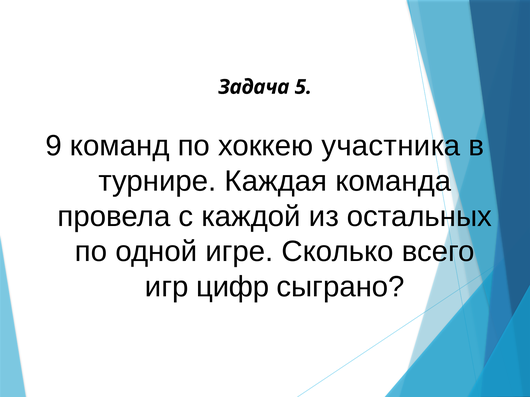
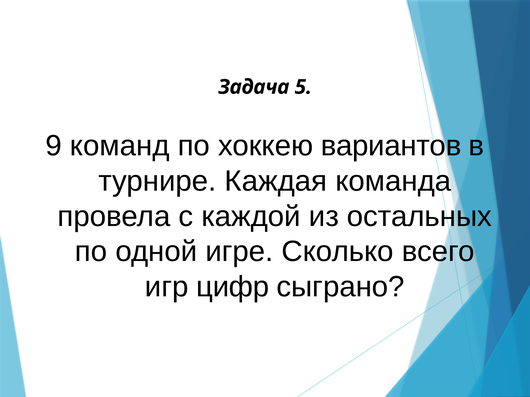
участника: участника -> вариантов (391, 146)
